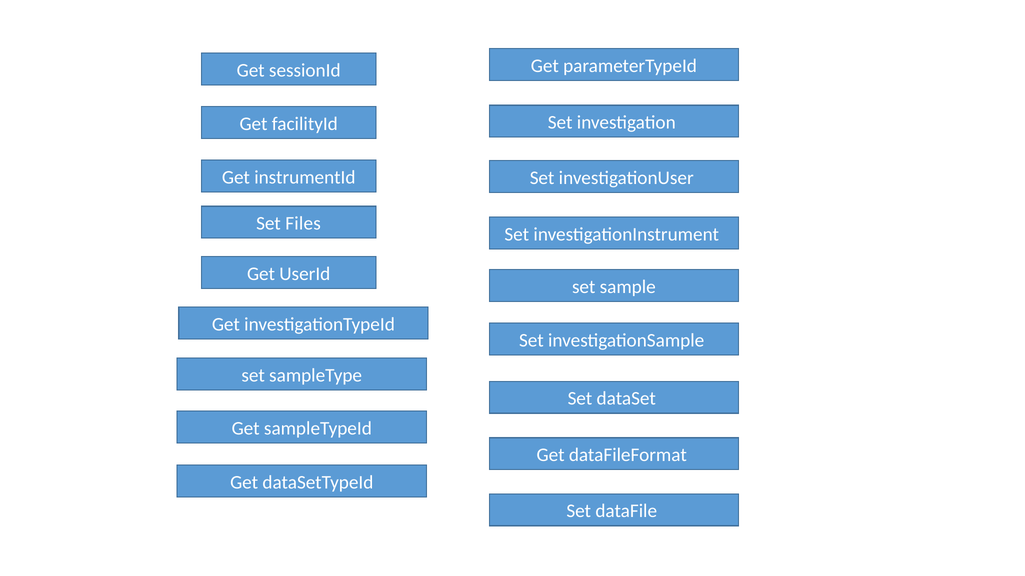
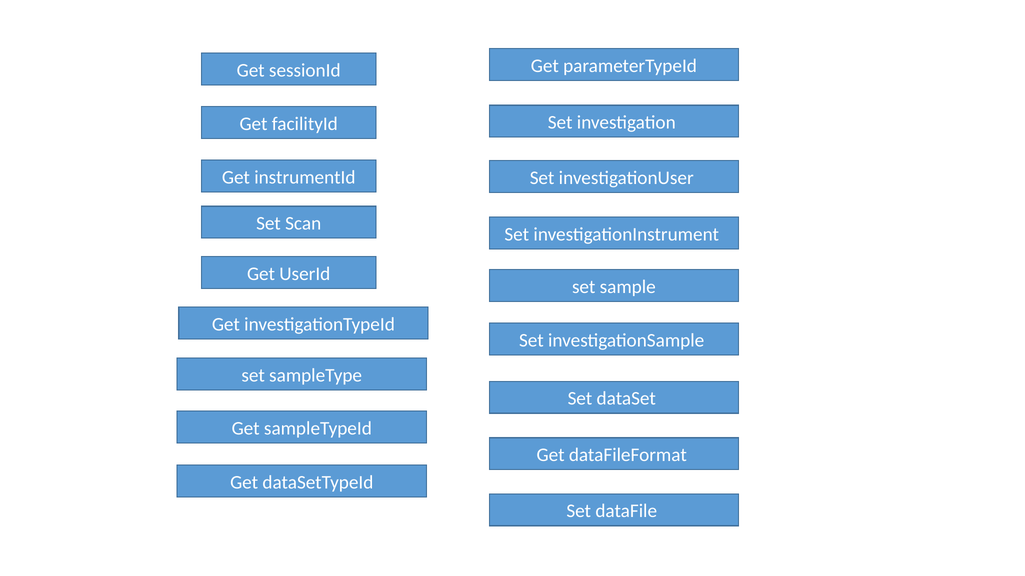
Files: Files -> Scan (303, 224)
